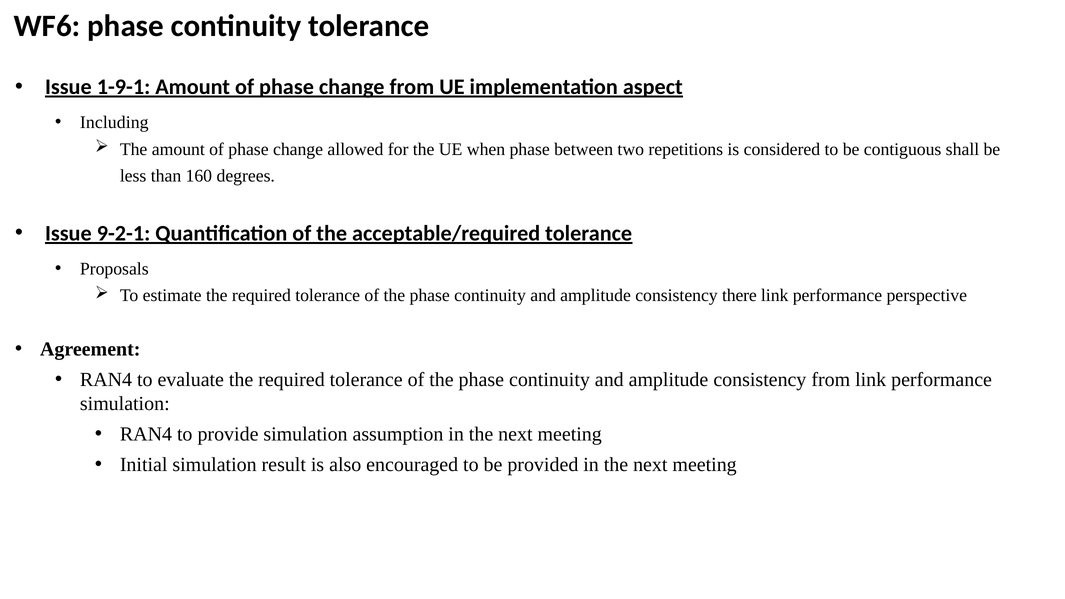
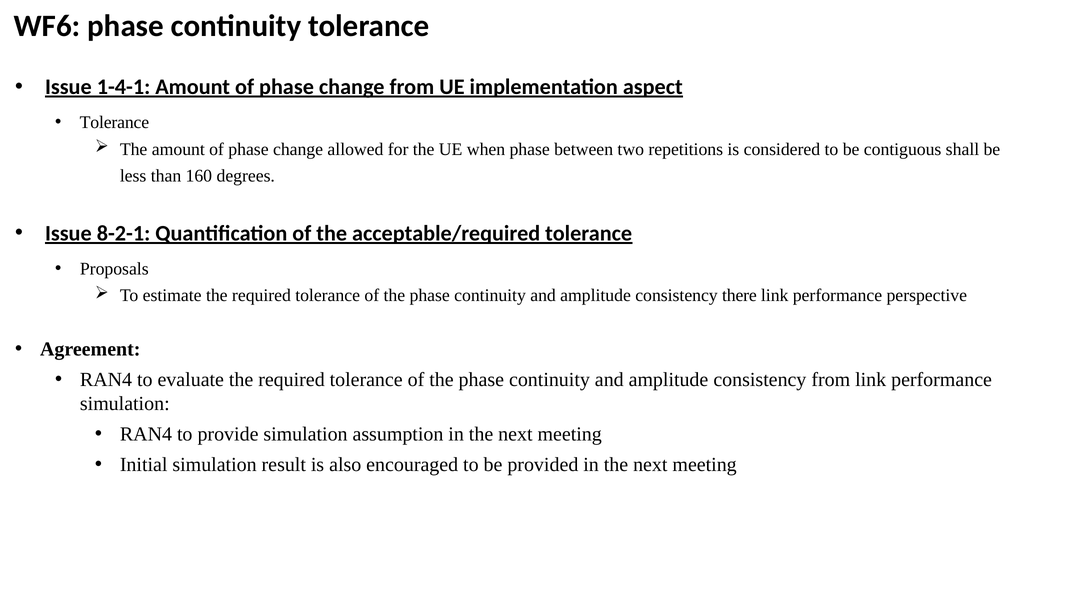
1-9-1: 1-9-1 -> 1-4-1 (124, 87)
Including: Including -> Tolerance (114, 123)
9-2-1: 9-2-1 -> 8-2-1 (124, 233)
